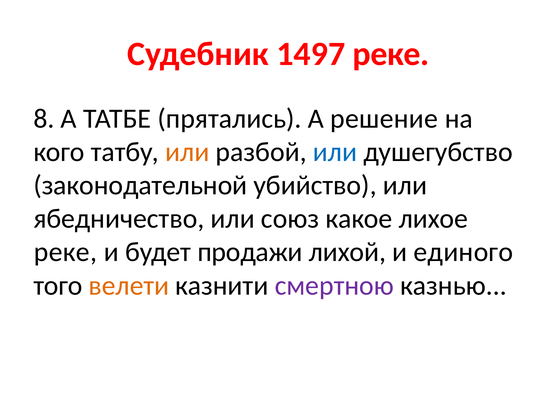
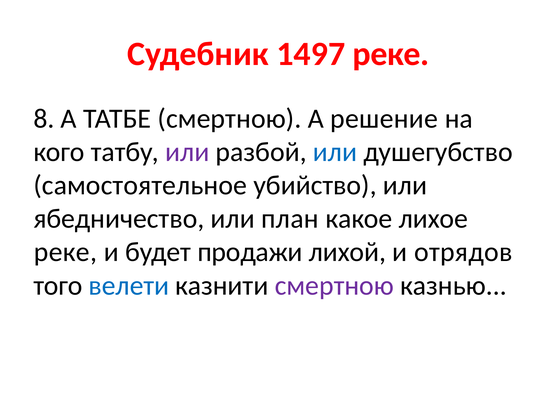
ТАТБЕ прятались: прятались -> смертною (229, 119)
или colour: orange -> purple (187, 152)
законодательной: законодательной -> самостоятельное (140, 185)
союз: союз -> план (290, 219)
единого: единого -> отрядов (463, 252)
велети colour: orange -> blue (129, 286)
